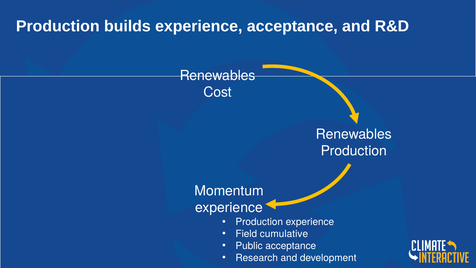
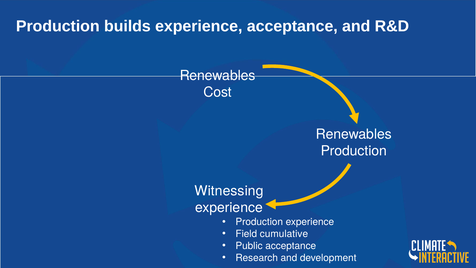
Momentum: Momentum -> Witnessing (229, 191)
